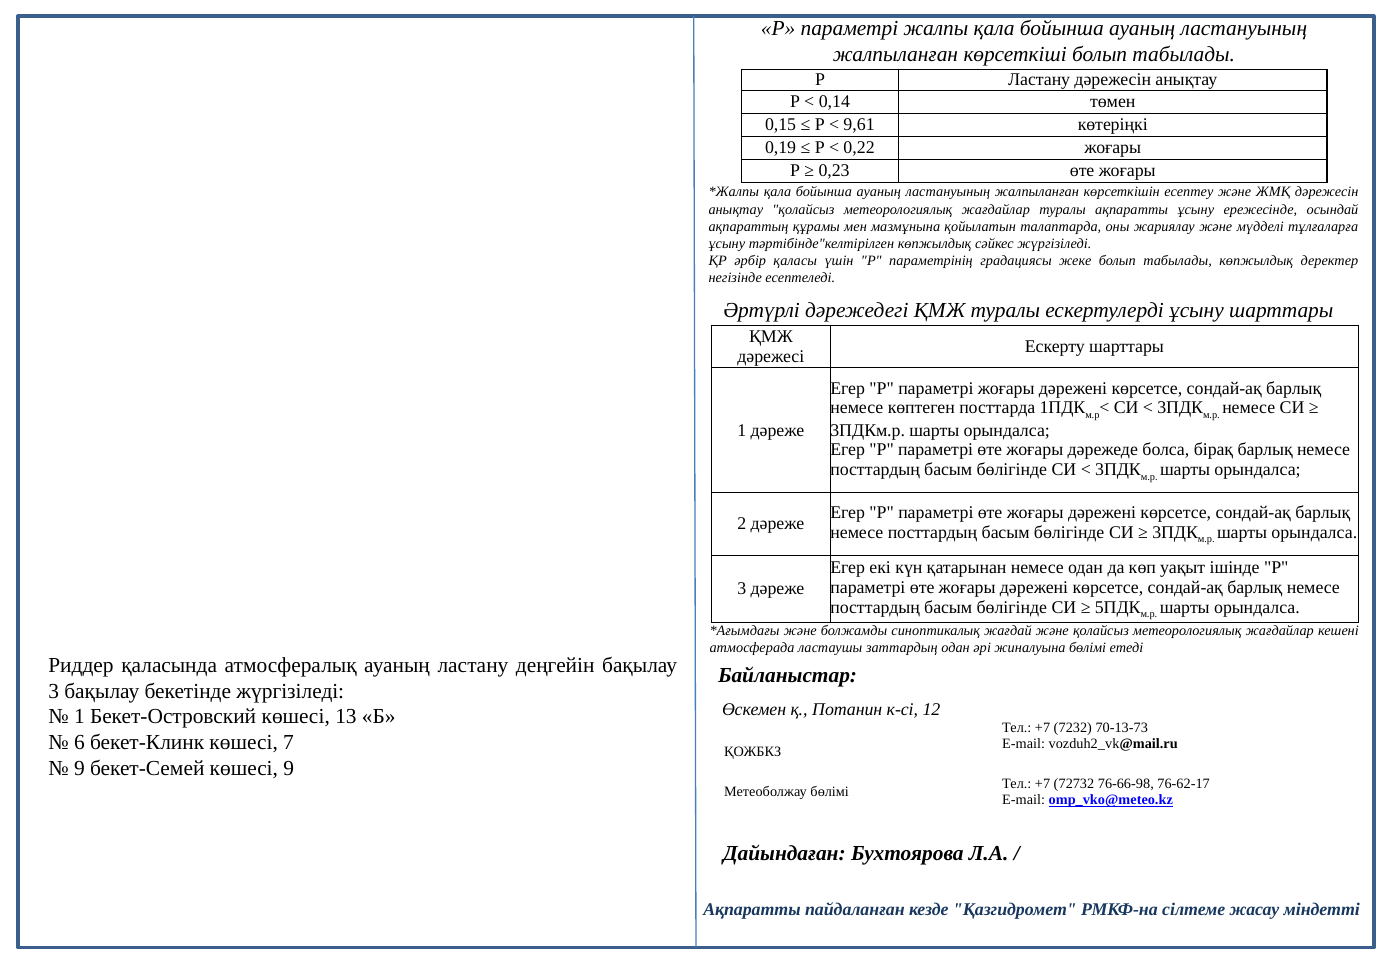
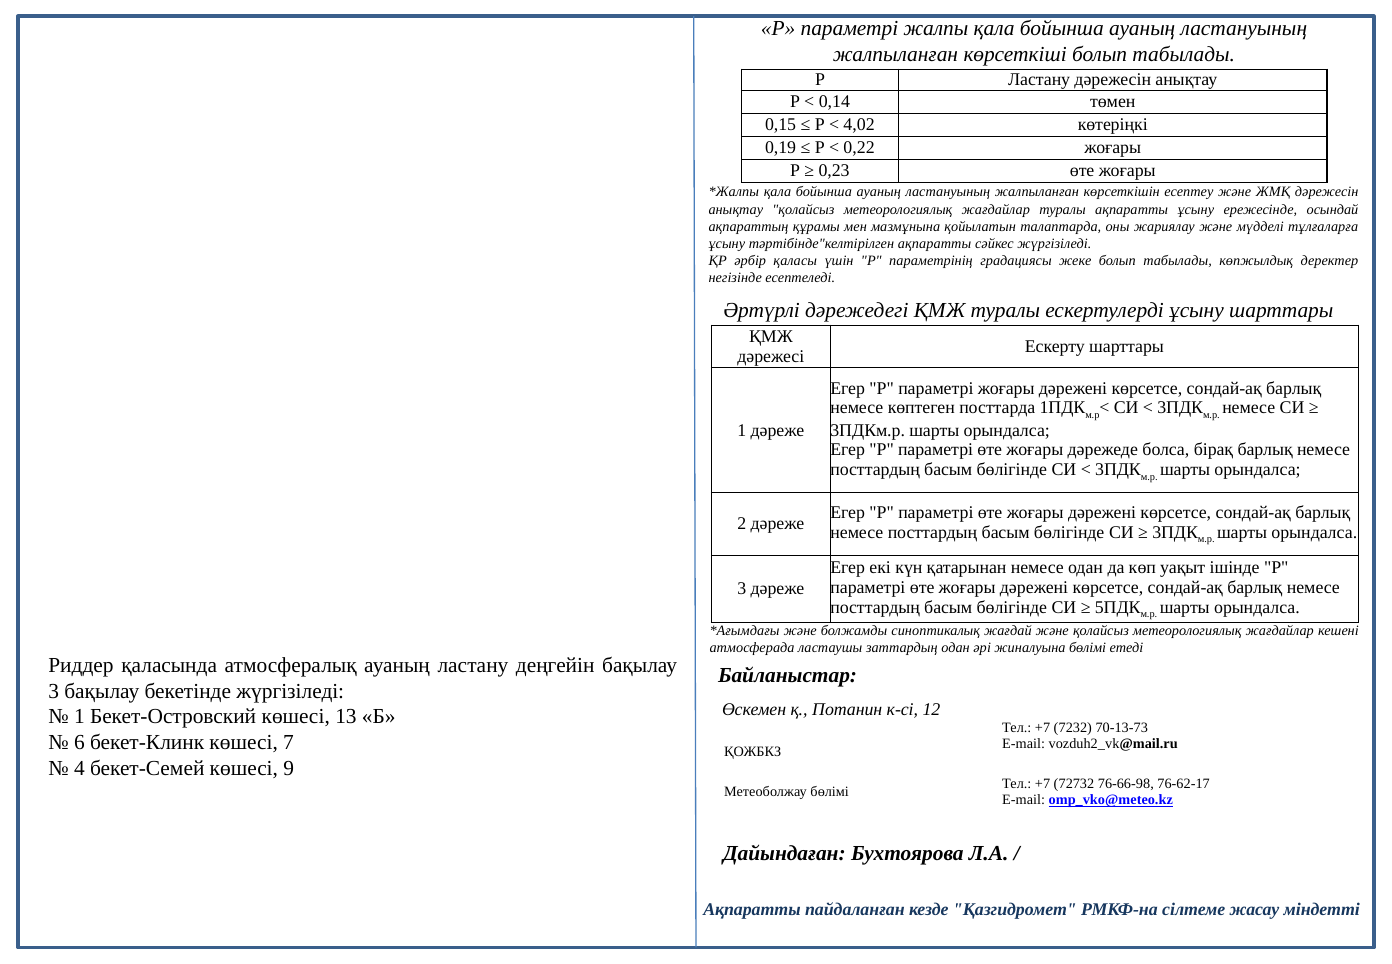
9,61: 9,61 -> 4,02 (859, 125)
тәртібінде"келтірілген көпжылдық: көпжылдық -> ақпаратты (935, 243)
9: 9 -> 4 (79, 768)
